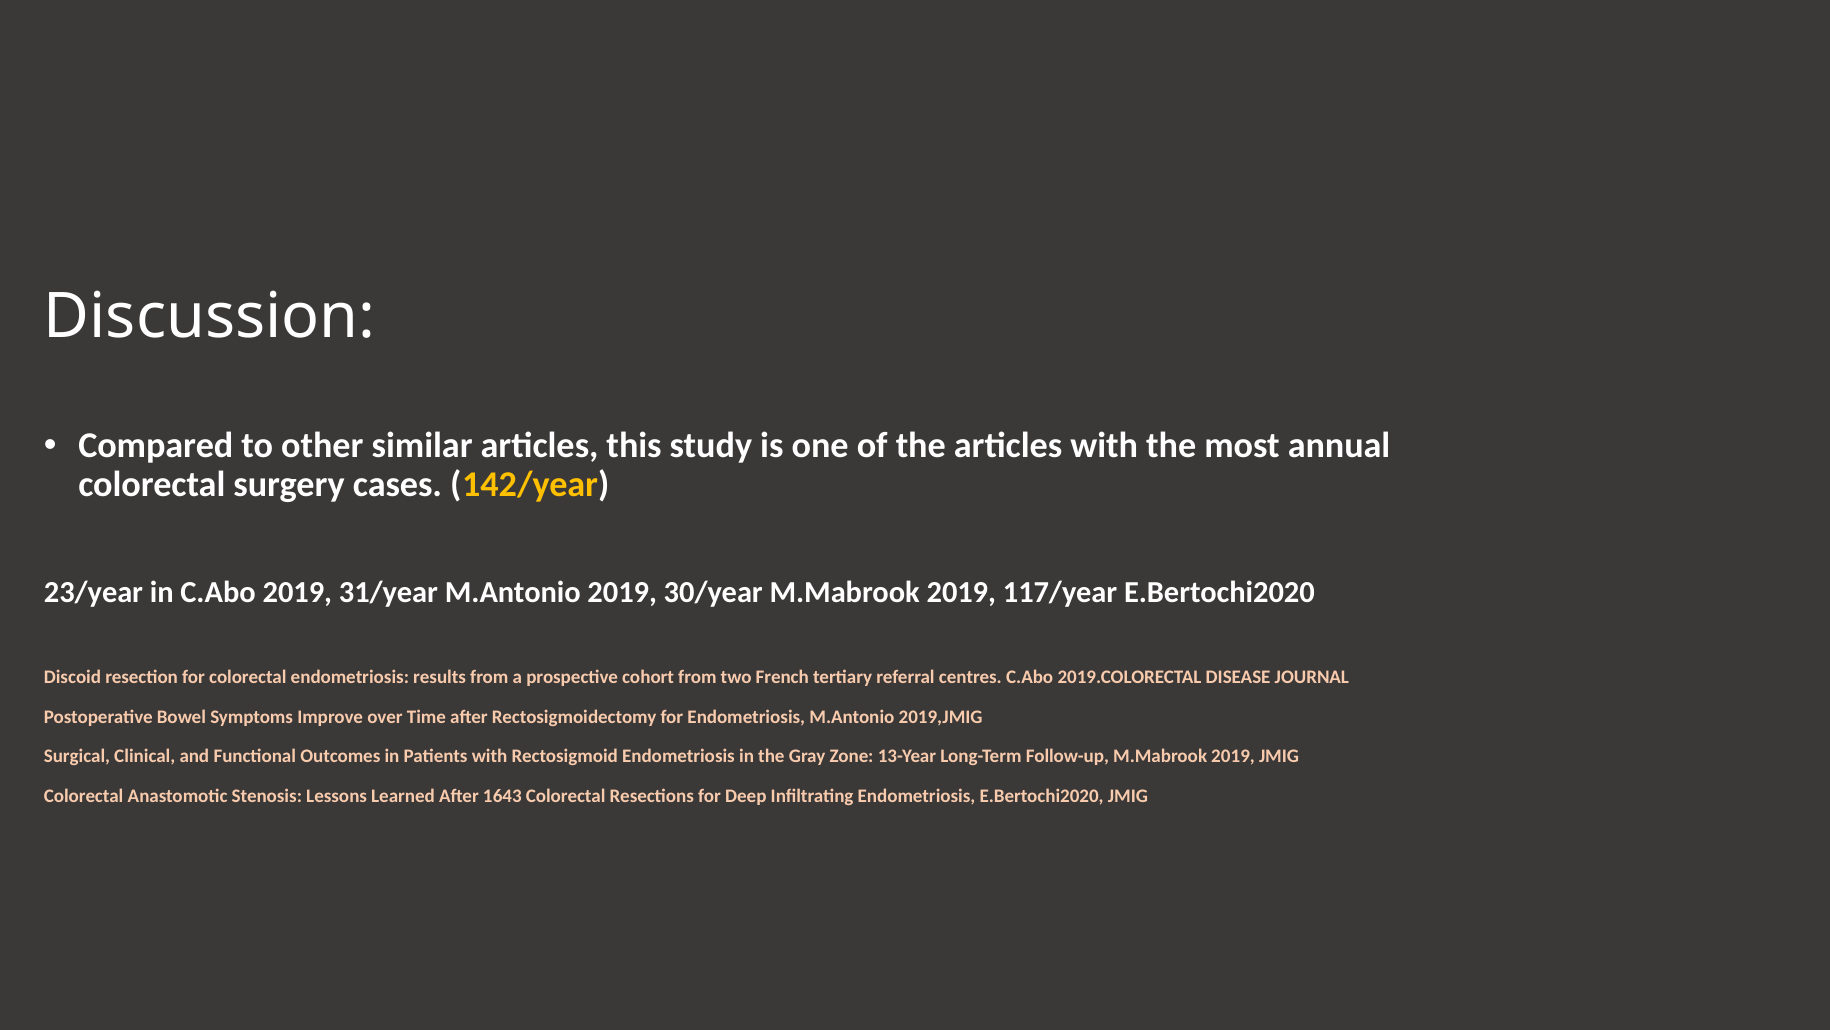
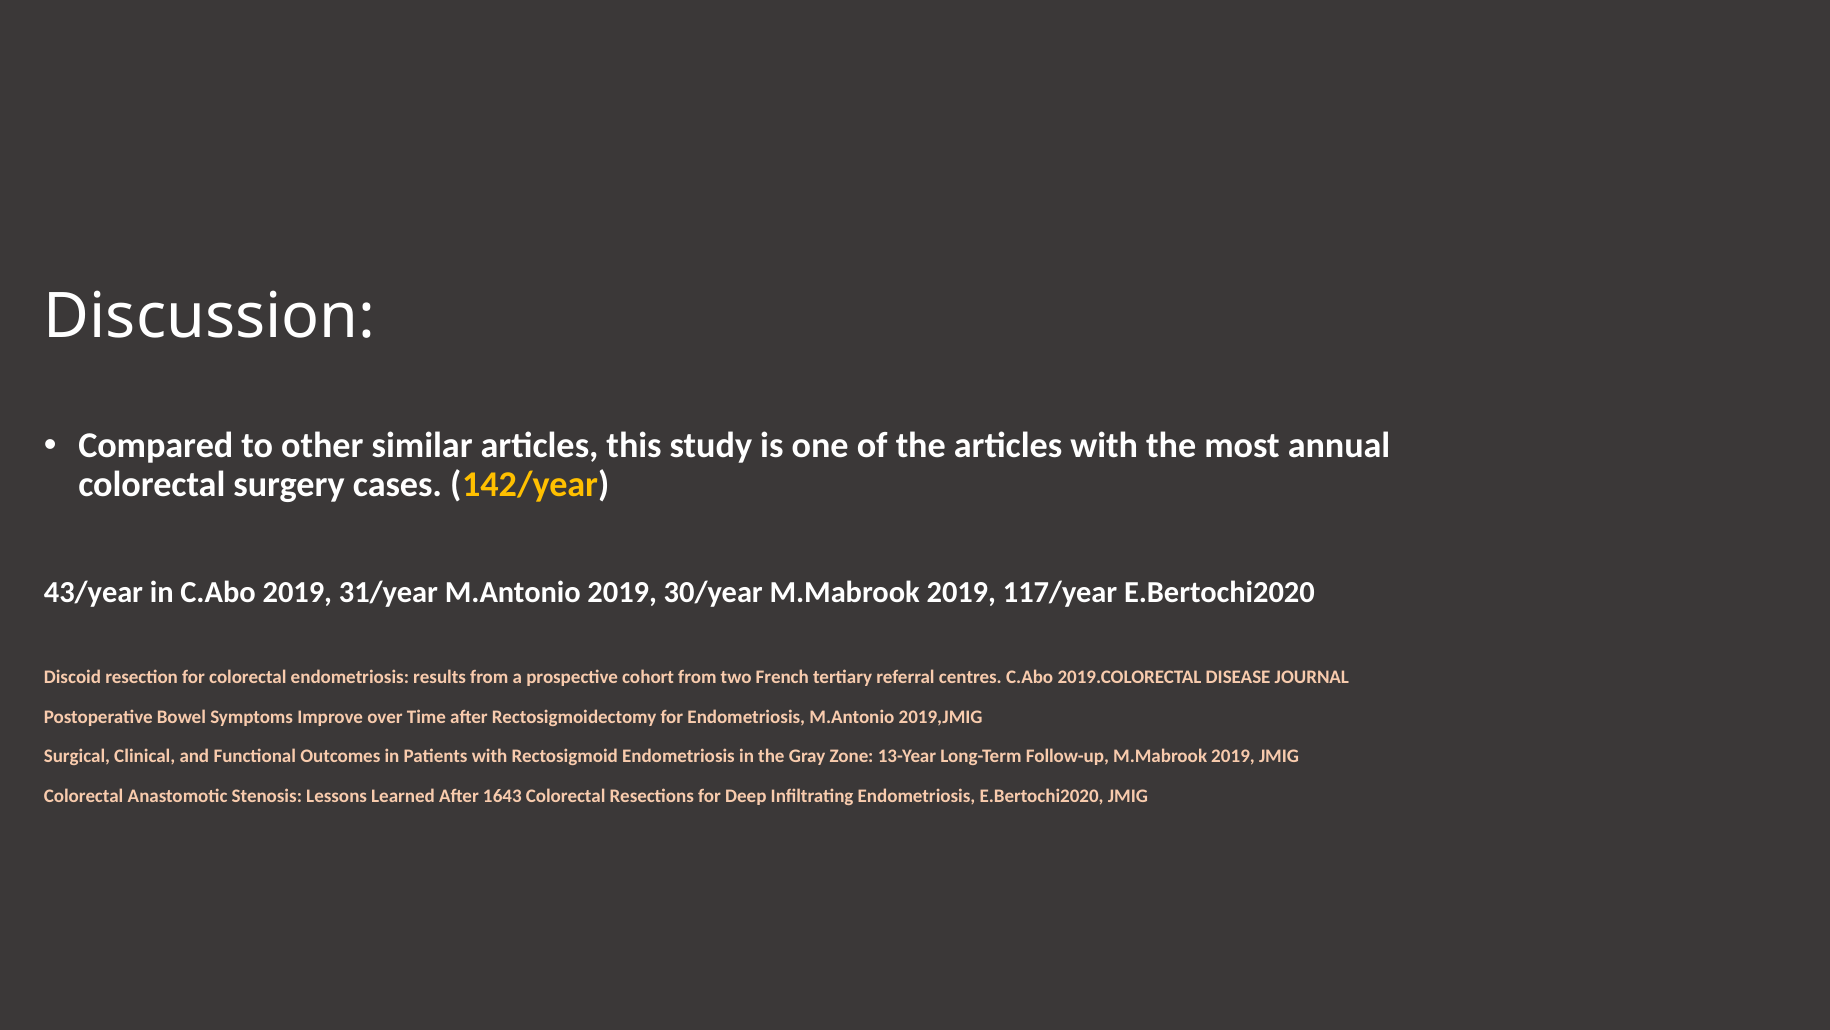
23/year: 23/year -> 43/year (94, 592)
